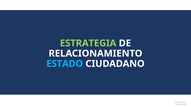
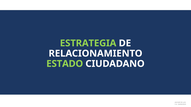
ESTADO colour: light blue -> light green (65, 64)
